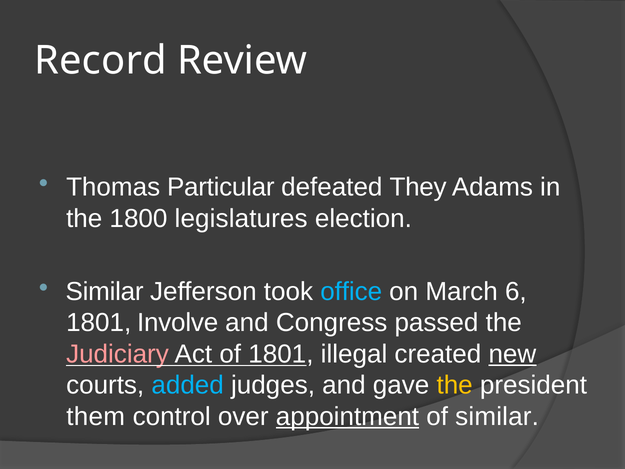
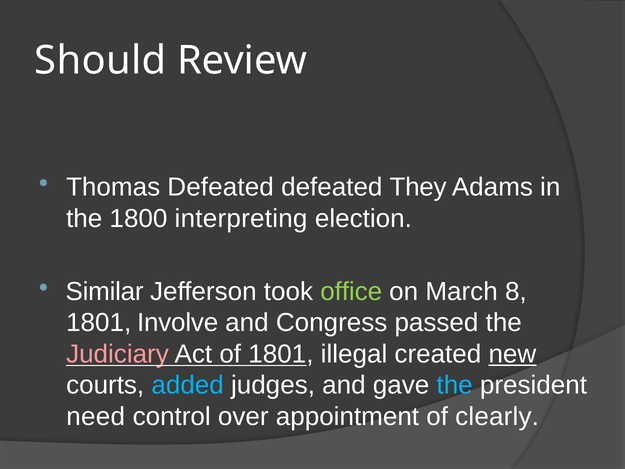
Record: Record -> Should (100, 61)
Thomas Particular: Particular -> Defeated (221, 187)
legislatures: legislatures -> interpreting (241, 218)
office colour: light blue -> light green (351, 291)
6: 6 -> 8 (516, 291)
the colour: yellow -> light blue (455, 385)
them: them -> need (96, 416)
appointment underline: present -> none (347, 416)
of similar: similar -> clearly (497, 416)
